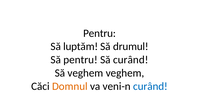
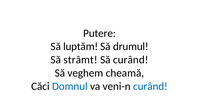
Pentru: Pentru -> Putere (100, 33)
Să pentru: pentru -> strâmt (80, 60)
veghem veghem: veghem -> cheamă (125, 73)
Domnul colour: orange -> blue (70, 86)
